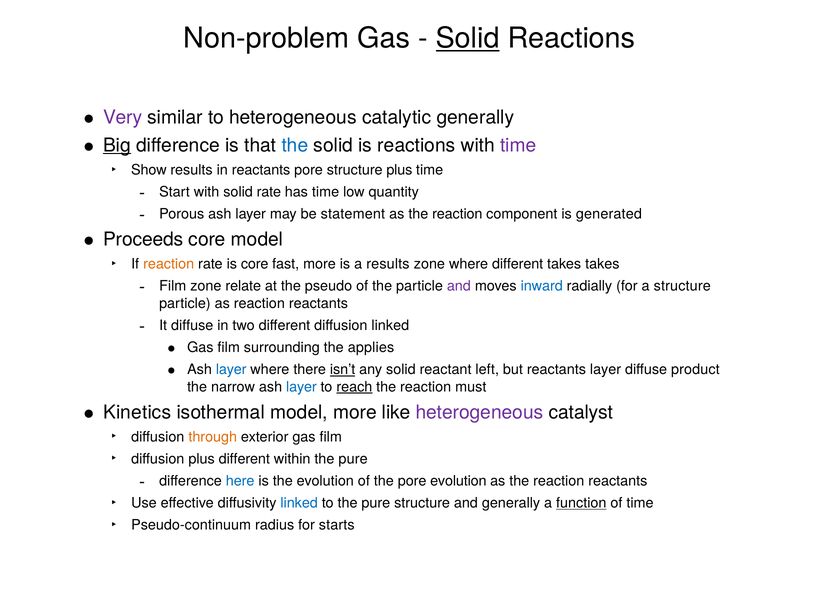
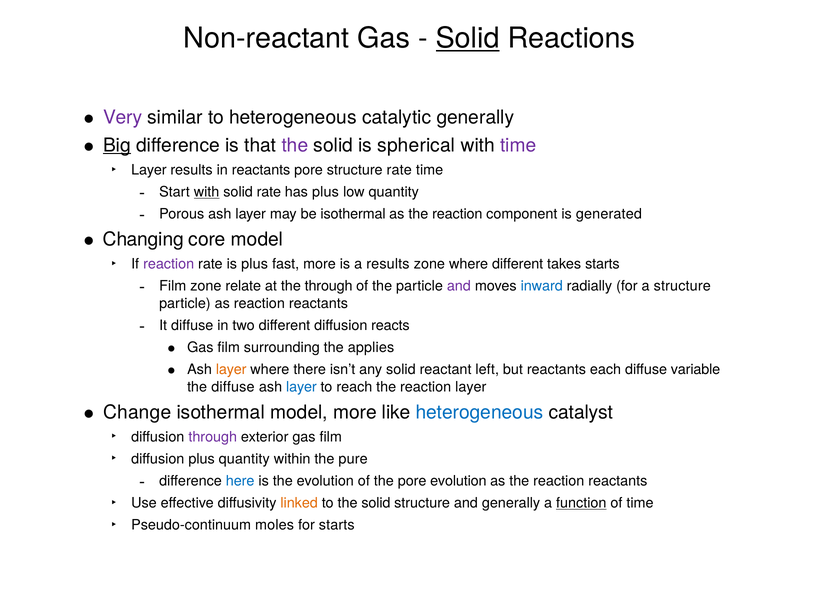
Non-problem: Non-problem -> Non-reactant (266, 38)
the colour: blue -> purple (295, 145)
is reactions: reactions -> spherical (416, 145)
Show: Show -> Layer (149, 170)
structure plus: plus -> rate (399, 170)
with underline: none -> present (207, 192)
has time: time -> plus (325, 192)
be statement: statement -> isothermal (353, 214)
Proceeds: Proceeds -> Changing (143, 240)
reaction colour: orange -> purple (169, 264)
is core: core -> plus (255, 264)
takes takes: takes -> starts (602, 264)
the pseudo: pseudo -> through (329, 286)
diffusion linked: linked -> reacts (390, 326)
layer colour: blue -> orange (231, 370)
isn’t underline: present -> none (343, 370)
reactants layer: layer -> each (606, 370)
product: product -> variable (696, 370)
the narrow: narrow -> diffuse (233, 387)
reach underline: present -> none (354, 387)
reaction must: must -> layer (471, 387)
Kinetics: Kinetics -> Change (137, 412)
heterogeneous colour: purple -> blue (479, 412)
through colour: orange -> purple (213, 437)
plus different: different -> quantity (244, 459)
linked colour: blue -> orange (299, 503)
to the pure: pure -> solid (376, 503)
radius: radius -> moles (275, 525)
